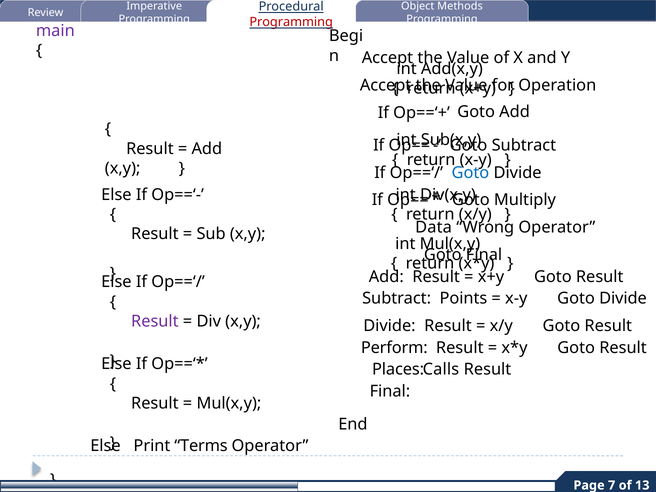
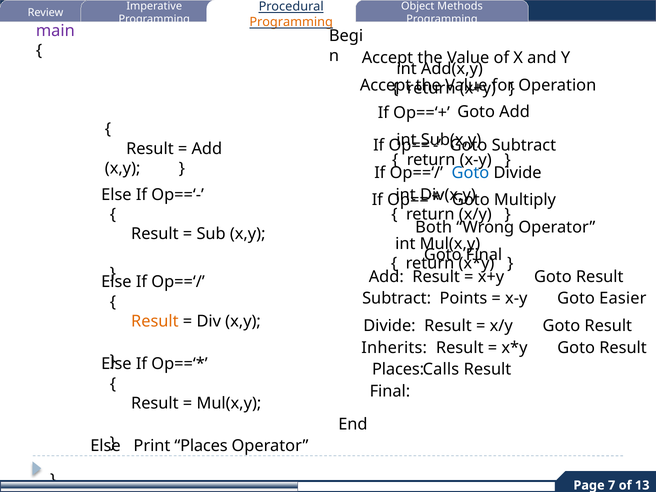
Programming colour: red -> orange (291, 22)
Data: Data -> Both (434, 227)
x-y Goto Divide: Divide -> Easier (623, 298)
Result colour: purple -> orange (155, 321)
Perform: Perform -> Inherits (394, 348)
Print Terms: Terms -> Places (201, 446)
